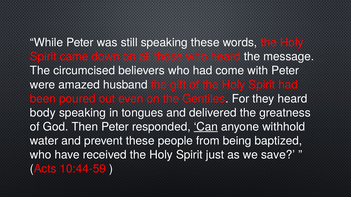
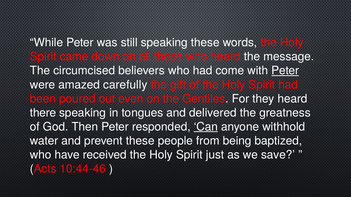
Peter underline: none -> present (285, 71)
husband: husband -> carefully (125, 85)
body: body -> there (43, 113)
10:44-59: 10:44-59 -> 10:44-46 (83, 169)
